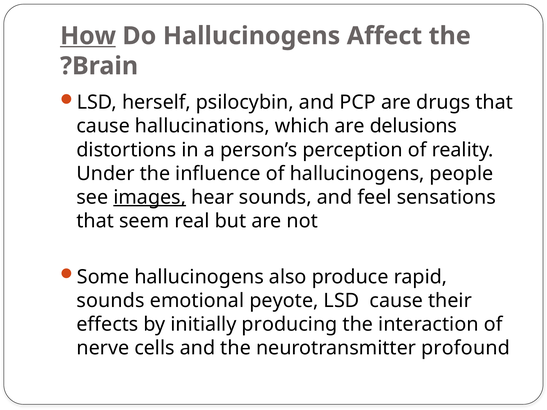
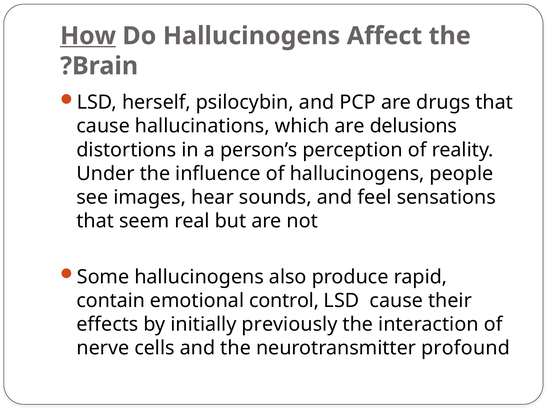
images underline: present -> none (150, 197)
sounds: sounds -> contain (111, 301)
peyote: peyote -> control (284, 301)
producing: producing -> previously (290, 325)
